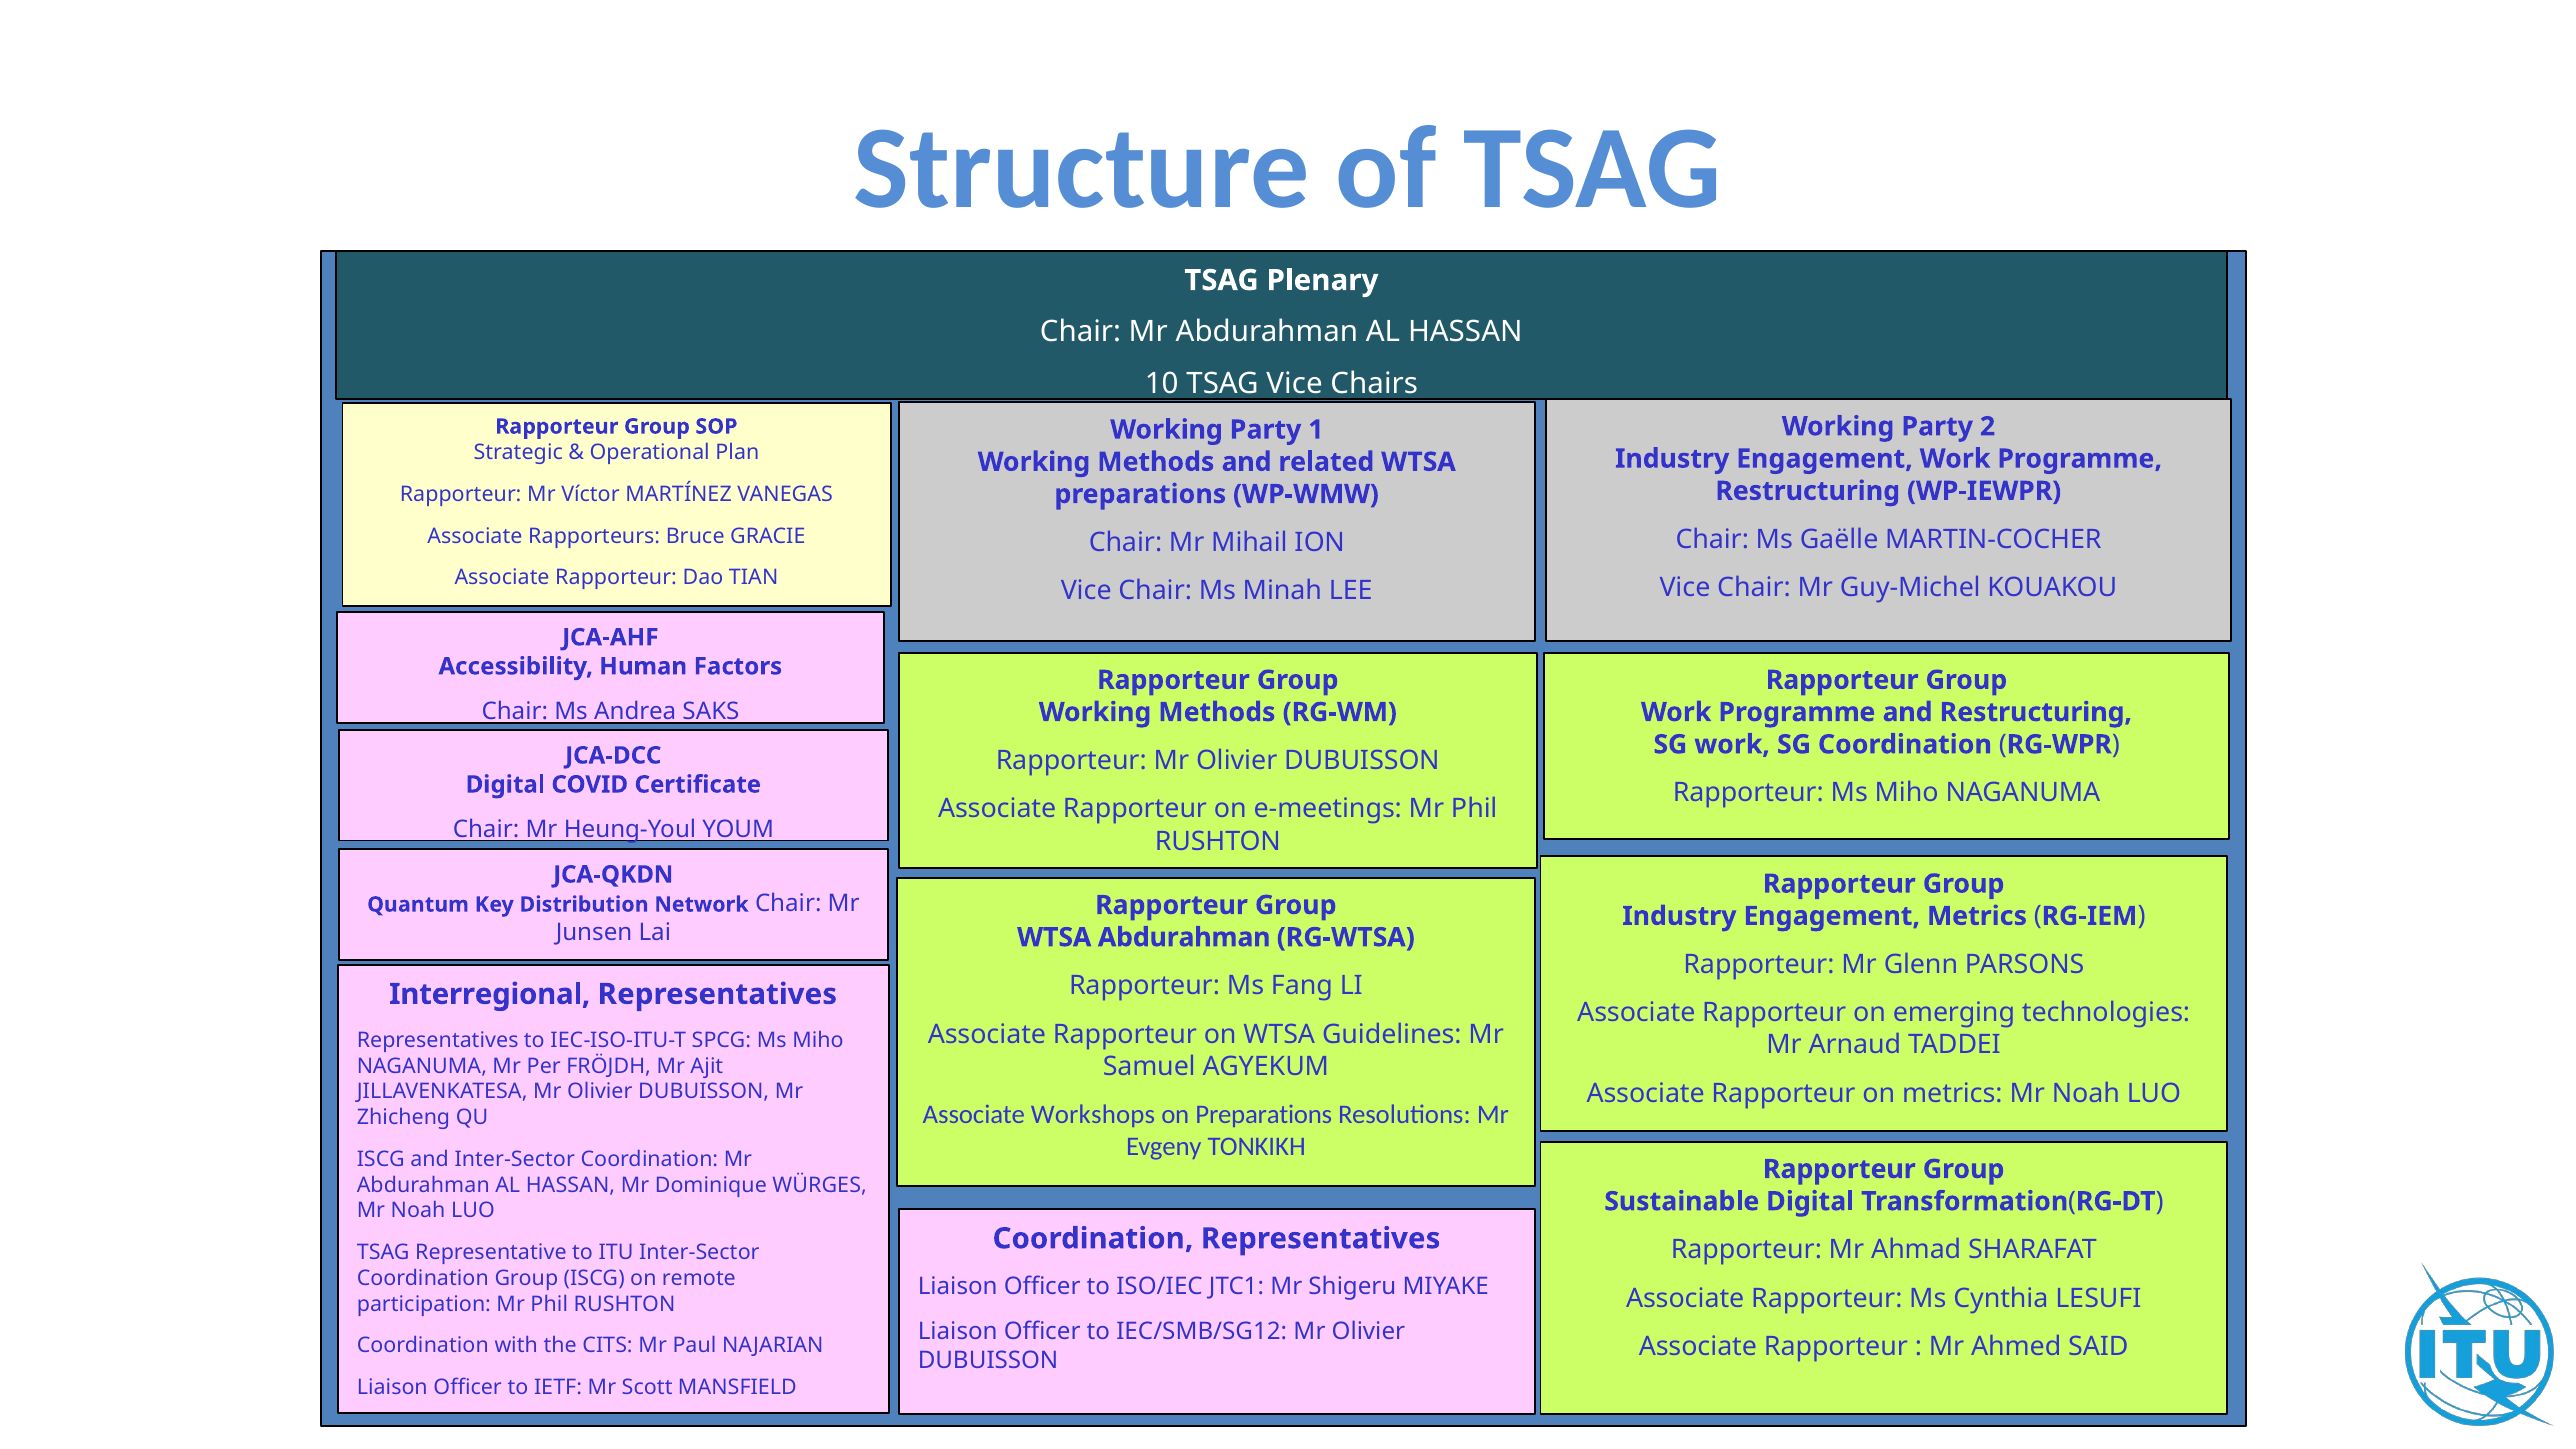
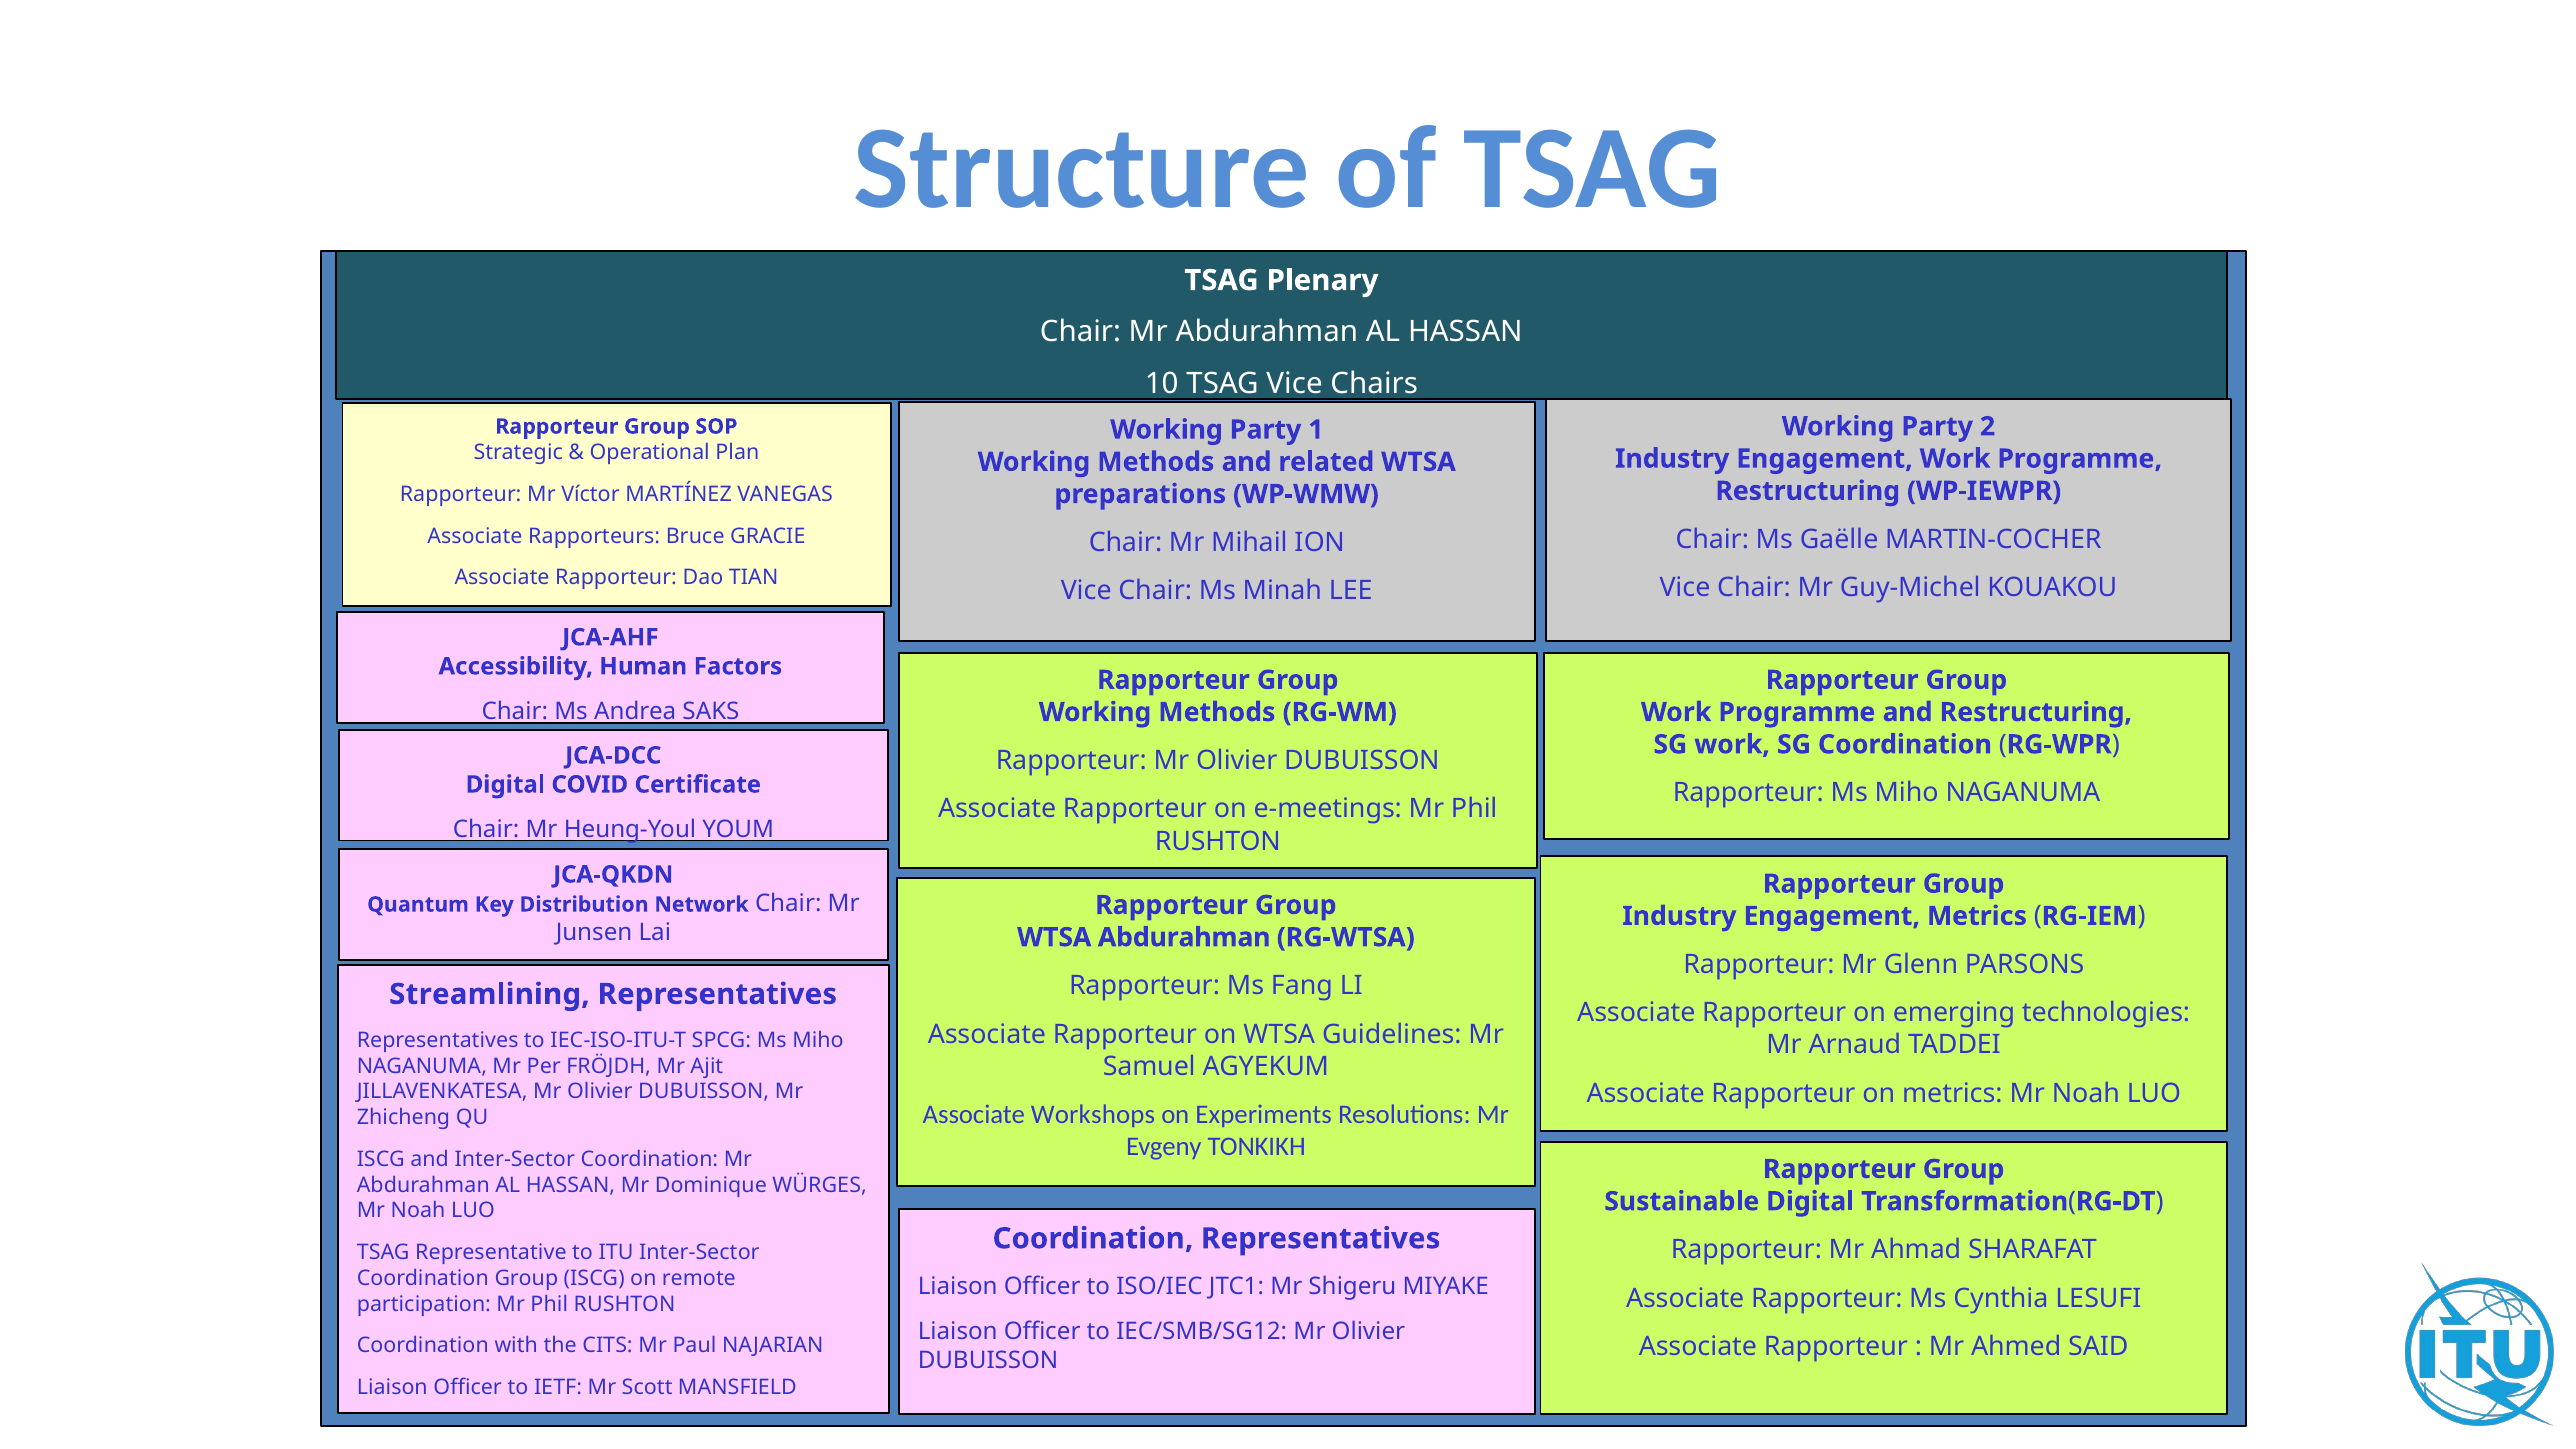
Interregional: Interregional -> Streamlining (489, 994)
on Preparations: Preparations -> Experiments (1264, 1115)
